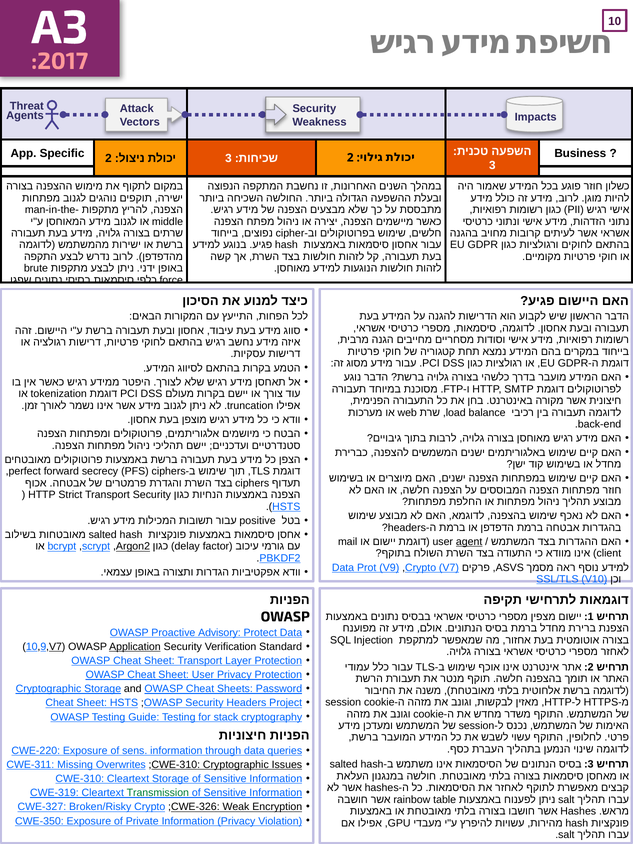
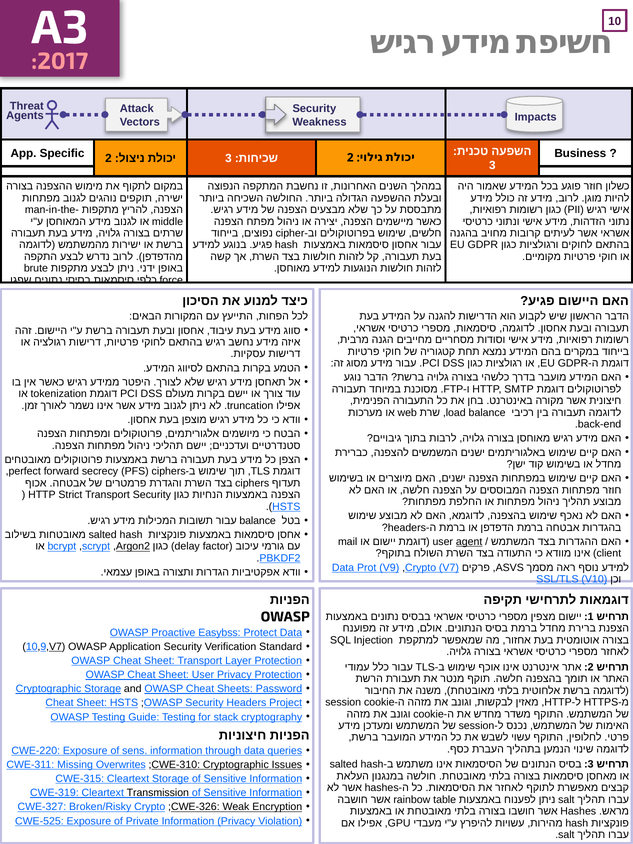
positive: positive -> balance (258, 521)
Advisory: Advisory -> Easybss (219, 633)
Application underline: present -> none (135, 647)
CWE-310: CWE-310 -> CWE-315 (80, 779)
Transmission colour: green -> black (158, 793)
CWE-350: CWE-350 -> CWE-525 (39, 821)
